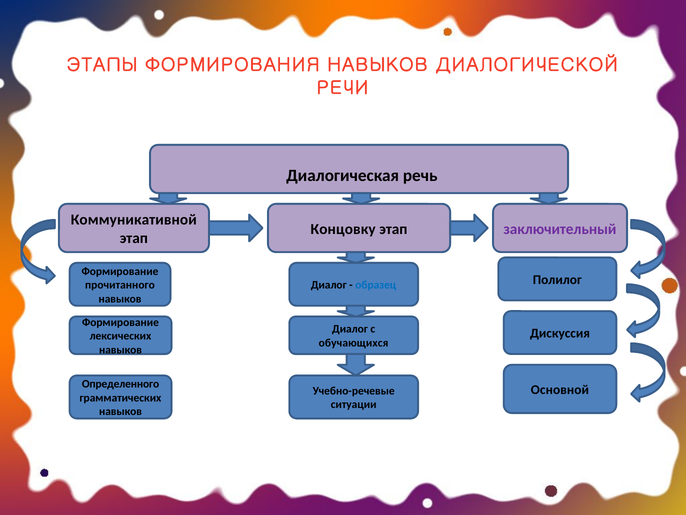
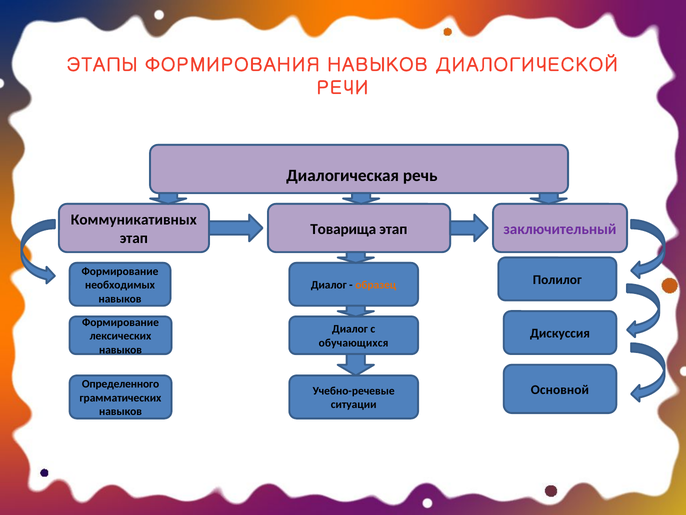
Коммуникативной: Коммуникативной -> Коммуникативных (134, 220)
Концовку: Концовку -> Товарища (343, 229)
прочитанного: прочитанного -> необходимых (120, 285)
образец colour: blue -> orange (376, 285)
